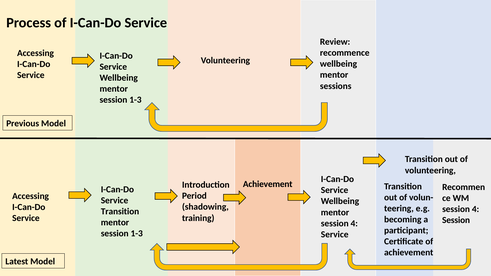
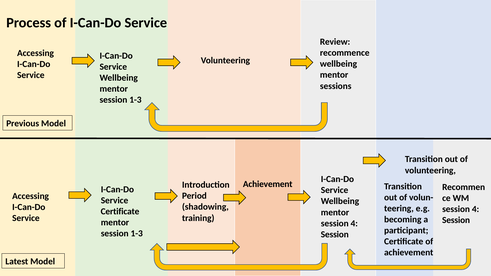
Transition: Transition -> Certificate (120, 212)
Service: Service -> Session (335, 235)
